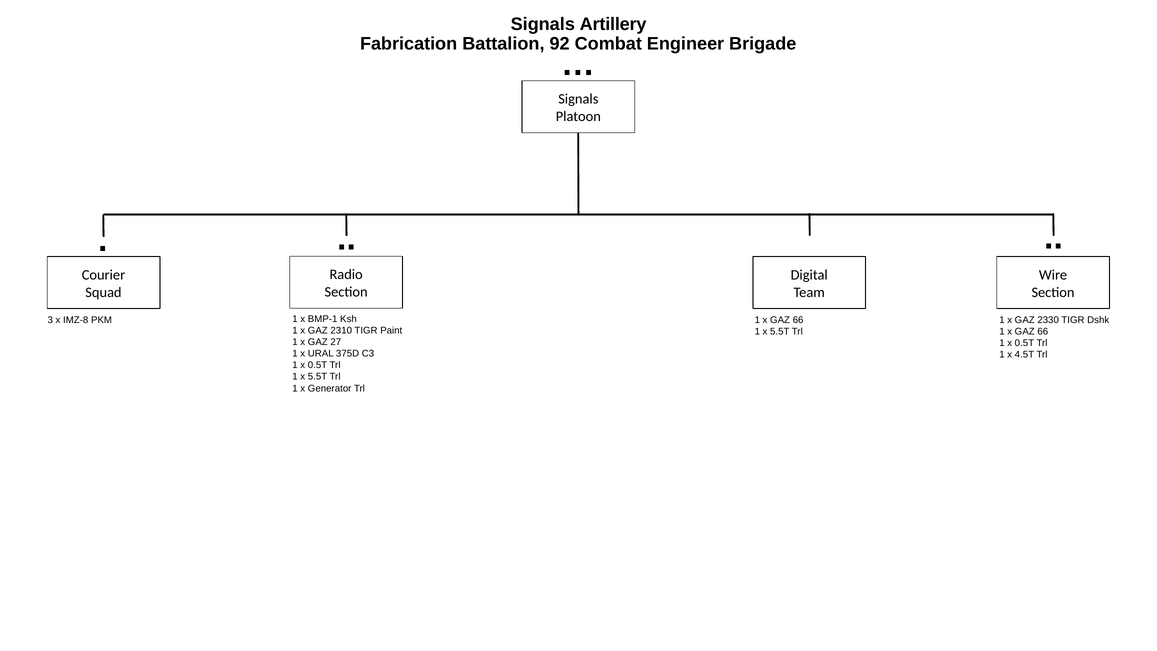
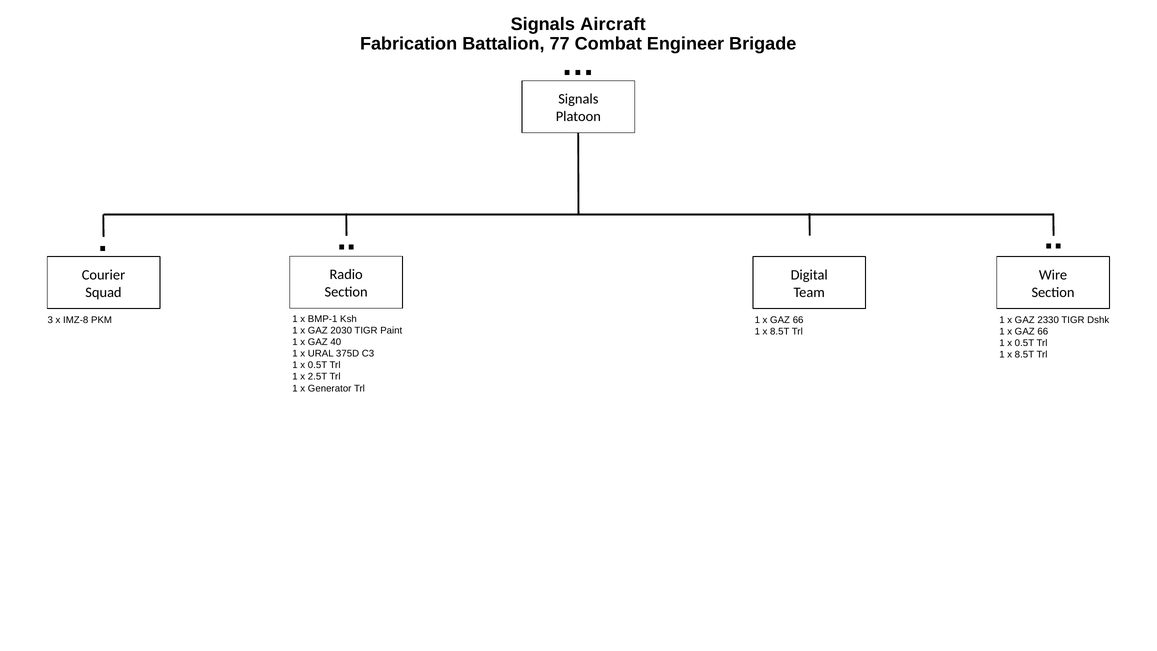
Artillery: Artillery -> Aircraft (613, 24)
92: 92 -> 77 (560, 44)
2310: 2310 -> 2030 (341, 330)
5.5T: 5.5T -> 8.5T (780, 331)
27: 27 -> 40 (336, 342)
4.5T: 4.5T -> 8.5T (1024, 354)
5.5T: 5.5T -> 2.5T (318, 377)
